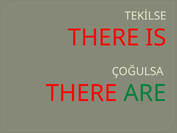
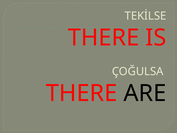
ARE colour: green -> black (145, 93)
